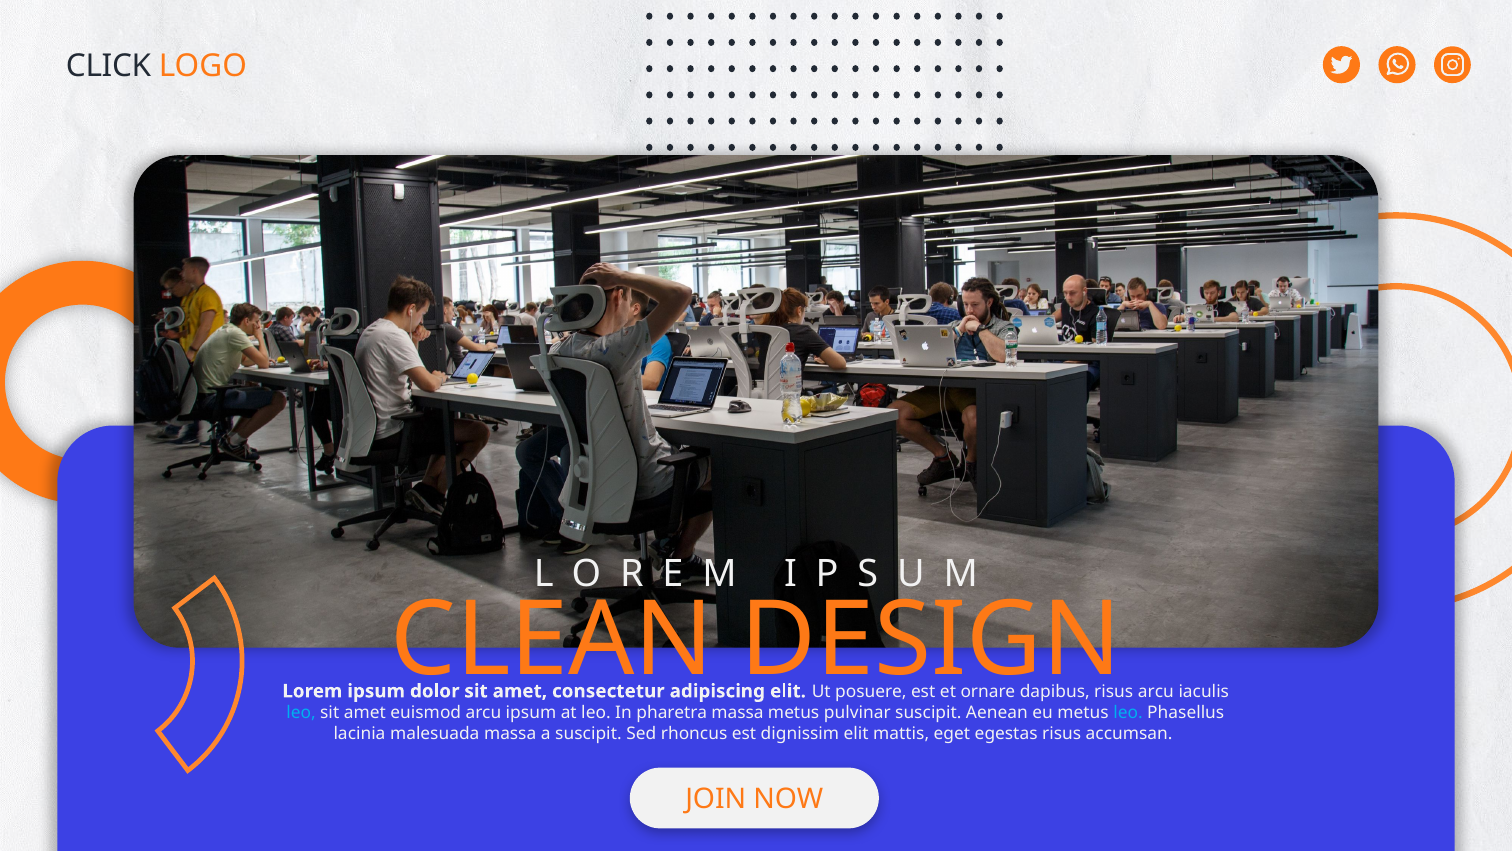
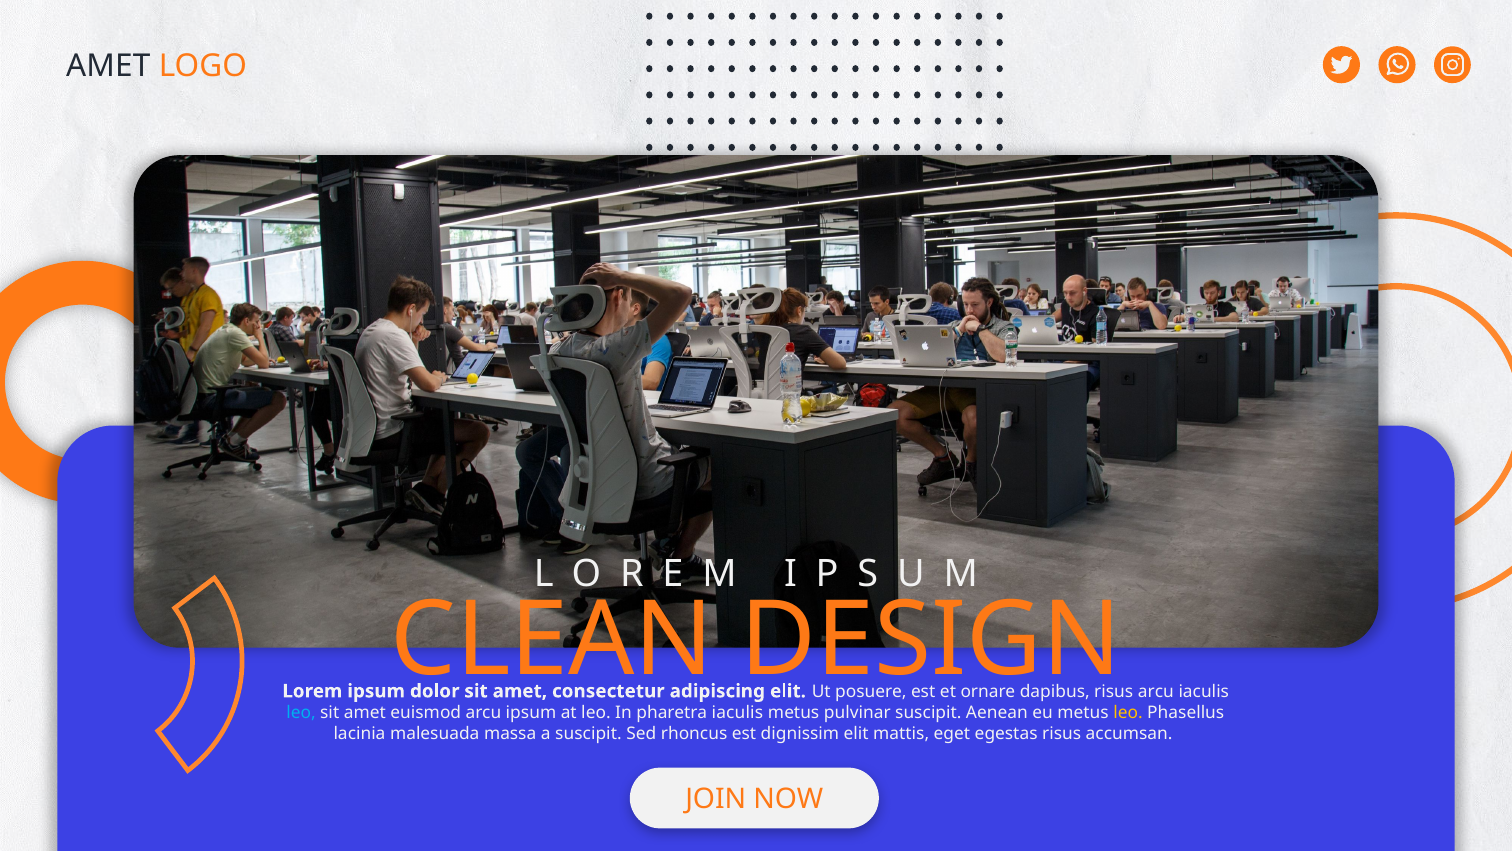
CLICK: CLICK -> AMET (108, 66)
massa: massa -> iaculis (737, 712)
leo colour: light blue -> yellow (1128, 712)
